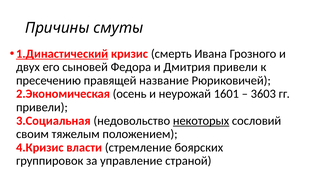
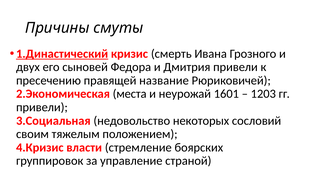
осень: осень -> места (130, 94)
3603: 3603 -> 1203 (263, 94)
некоторых underline: present -> none (201, 121)
